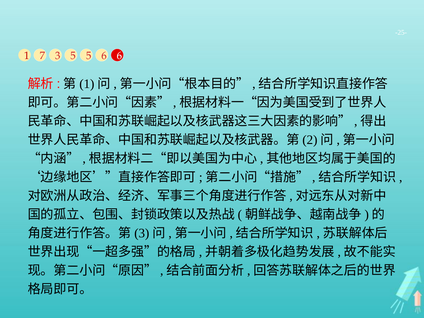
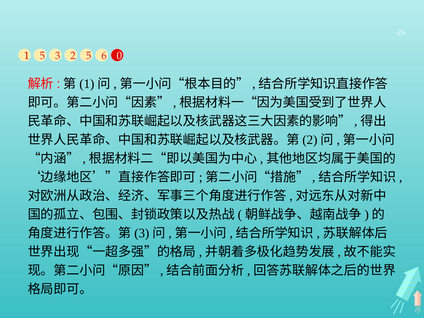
1 7: 7 -> 5 (42, 56)
3 5: 5 -> 2 (73, 56)
6 6: 6 -> 0 (120, 56)
